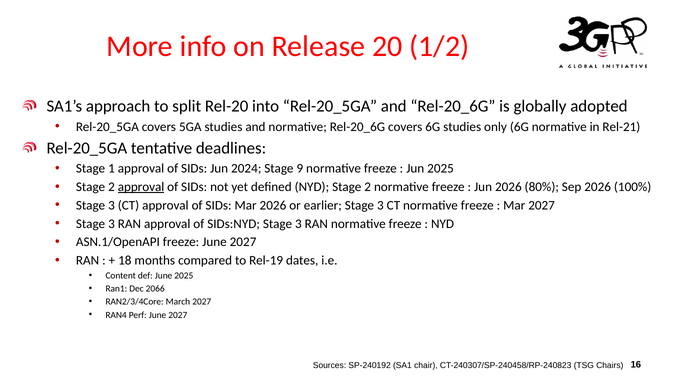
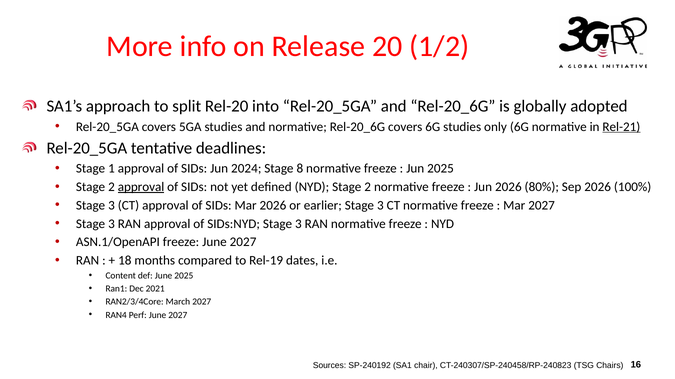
Rel-21 underline: none -> present (621, 127)
9: 9 -> 8 (300, 169)
2066: 2066 -> 2021 (155, 289)
